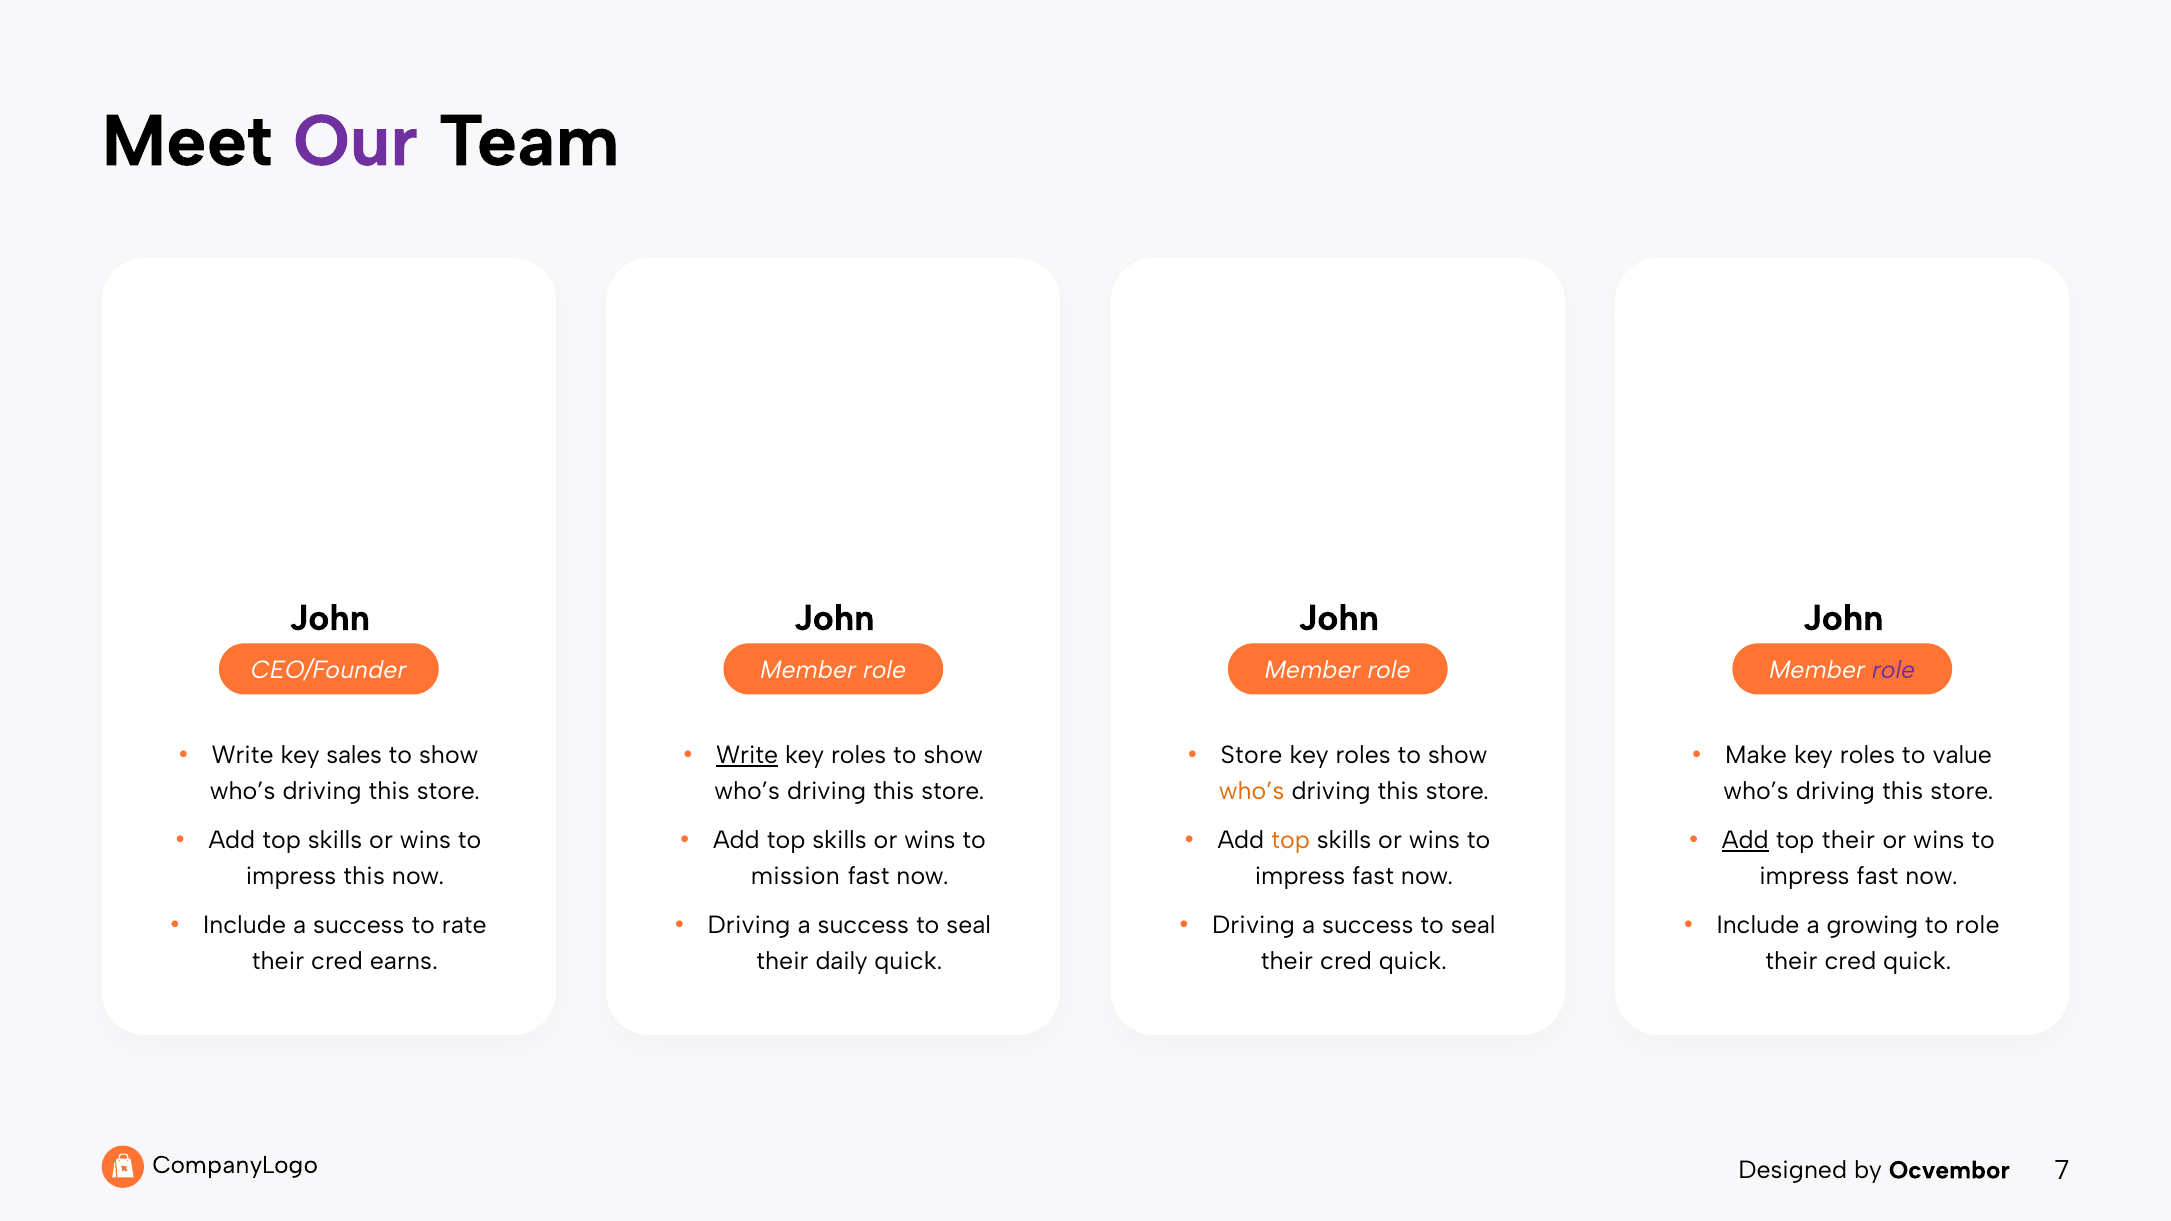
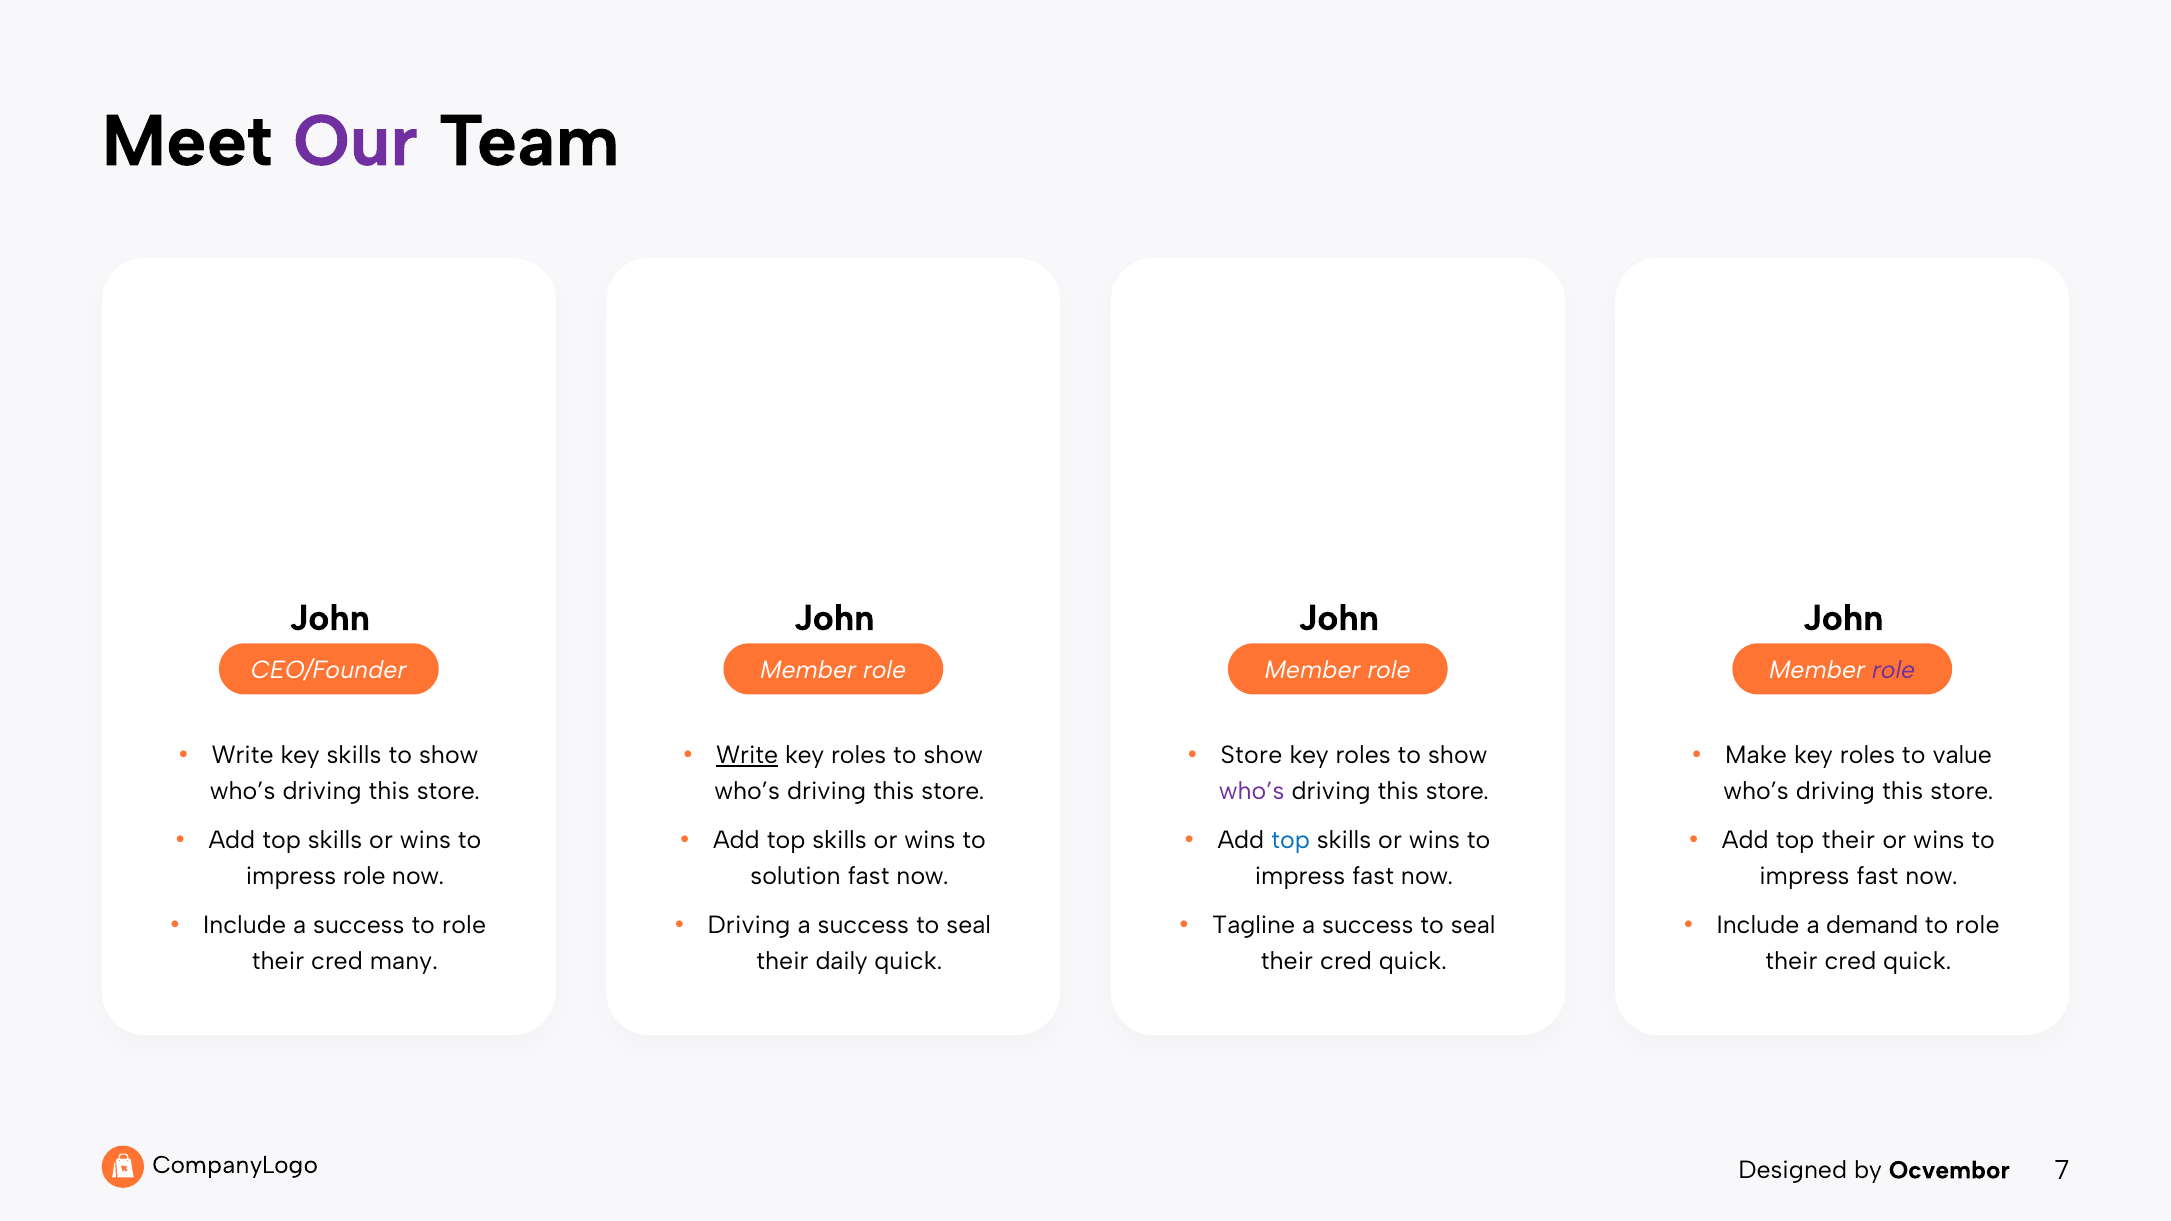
key sales: sales -> skills (354, 755)
who’s colour: orange -> purple (1252, 791)
top colour: orange -> blue (1291, 841)
Add underline: present -> none (1745, 841)
impress this: this -> role (364, 876)
mission: mission -> solution (796, 876)
success to rate: rate -> role (464, 926)
Driving: Driving -> Tagline (1254, 926)
growing: growing -> demand (1872, 926)
earns: earns -> many (404, 962)
